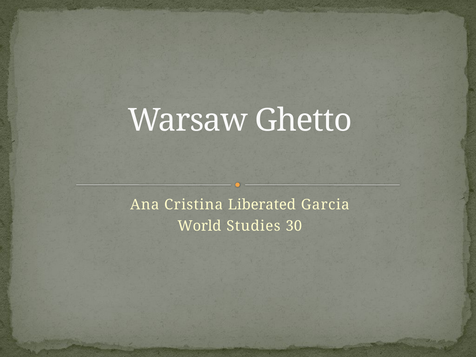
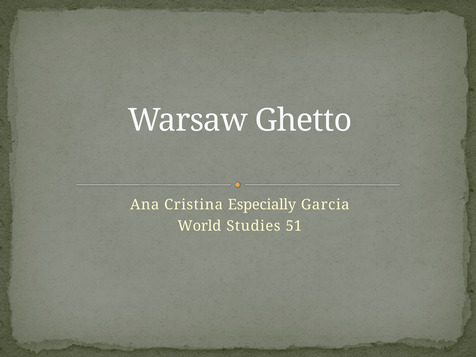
Liberated: Liberated -> Especially (262, 205)
30: 30 -> 51 (294, 226)
